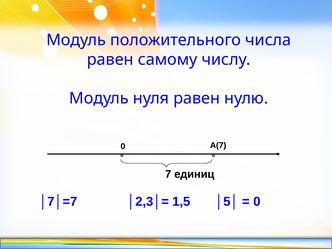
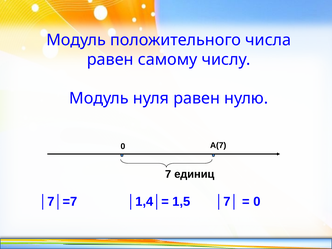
│2,3│=: │2,3│= -> │1,4│= (148, 202)
│5│: │5│ -> │7│ (227, 202)
